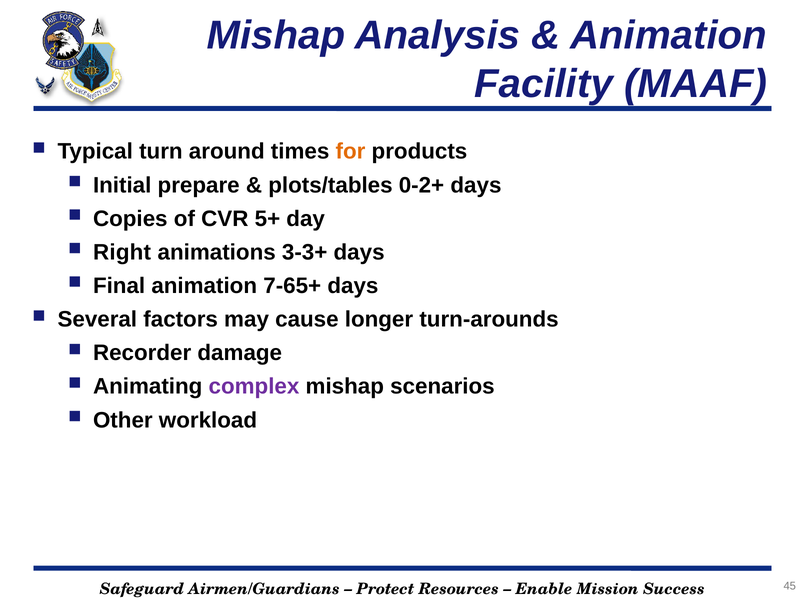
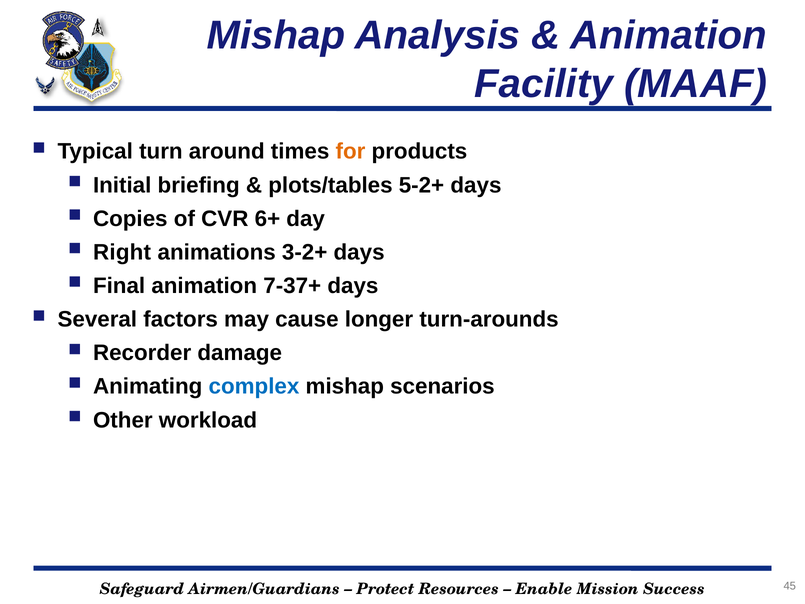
prepare: prepare -> briefing (199, 185)
0-2+: 0-2+ -> 5-2+ (421, 185)
5+: 5+ -> 6+ (267, 219)
3-3+: 3-3+ -> 3-2+ (305, 252)
7-65+: 7-65+ -> 7-37+ (292, 286)
complex colour: purple -> blue (254, 386)
